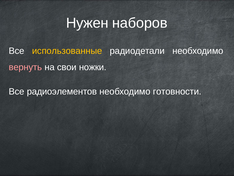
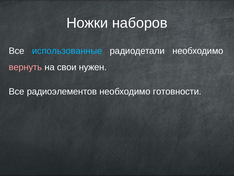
Нужен: Нужен -> Ножки (87, 23)
использованные colour: yellow -> light blue (67, 51)
ножки: ножки -> нужен (93, 67)
